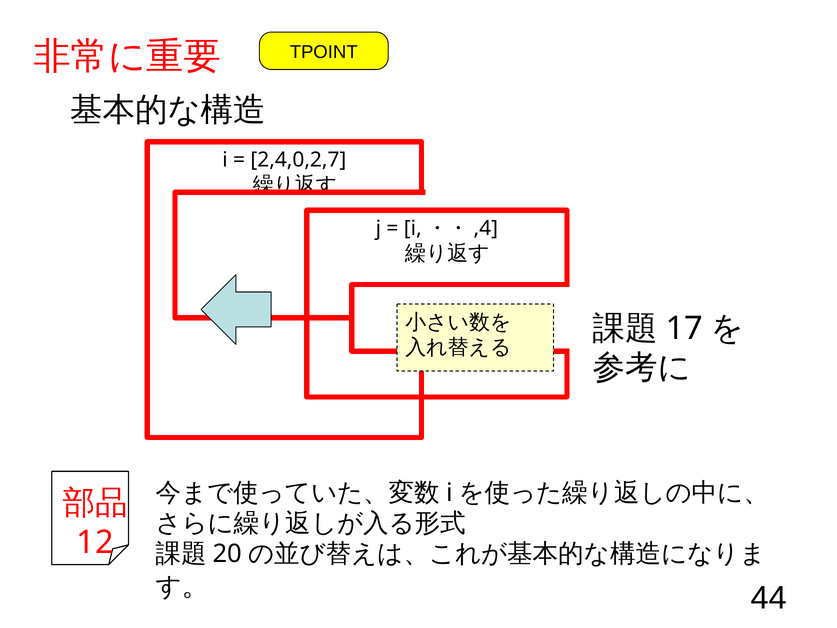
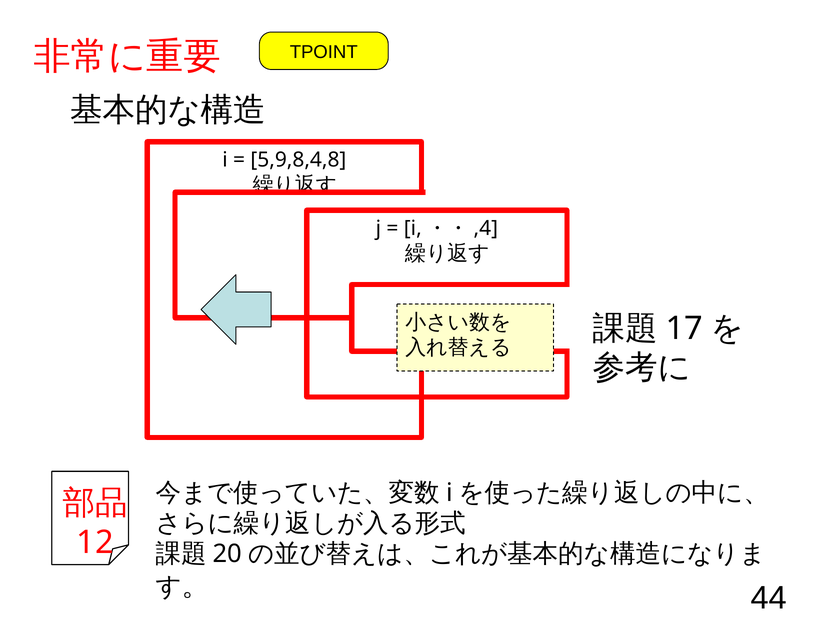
2,4,0,2,7: 2,4,0,2,7 -> 5,9,8,4,8 (298, 160)
